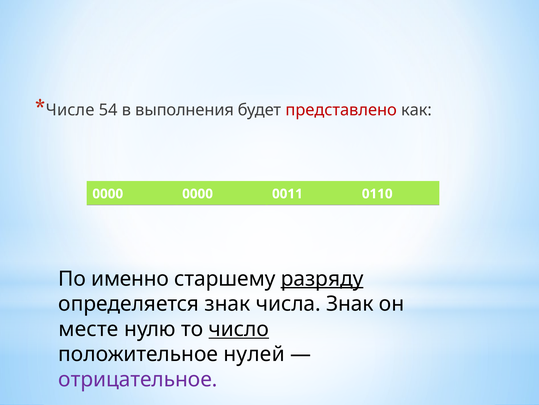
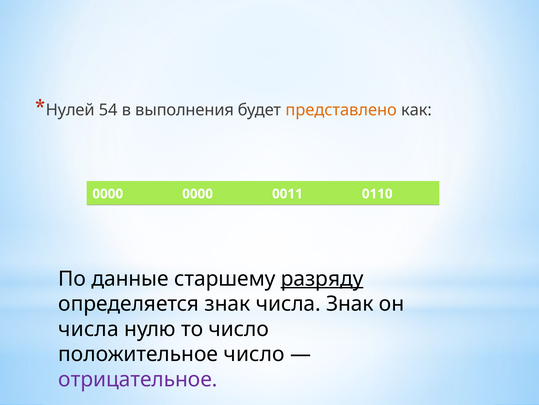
Числе: Числе -> Нулей (70, 110)
представлено colour: red -> orange (341, 110)
именно: именно -> данные (130, 278)
месте: месте -> числа (89, 329)
число underline: present -> none (239, 329)
положительное нулей: нулей -> число (254, 354)
